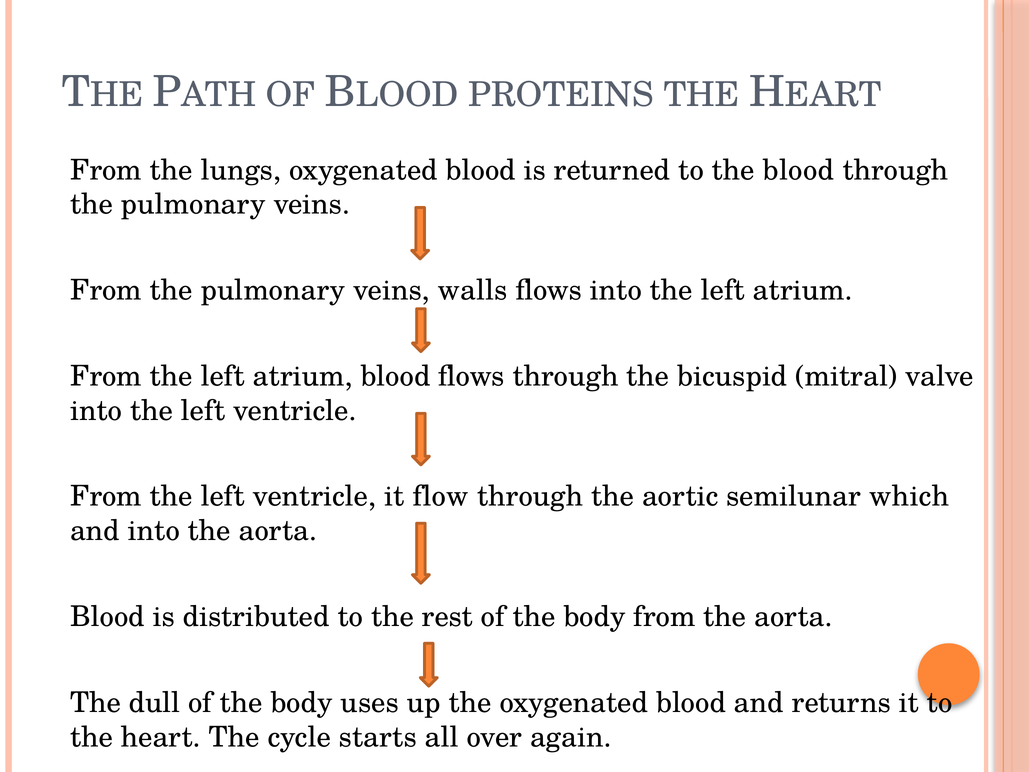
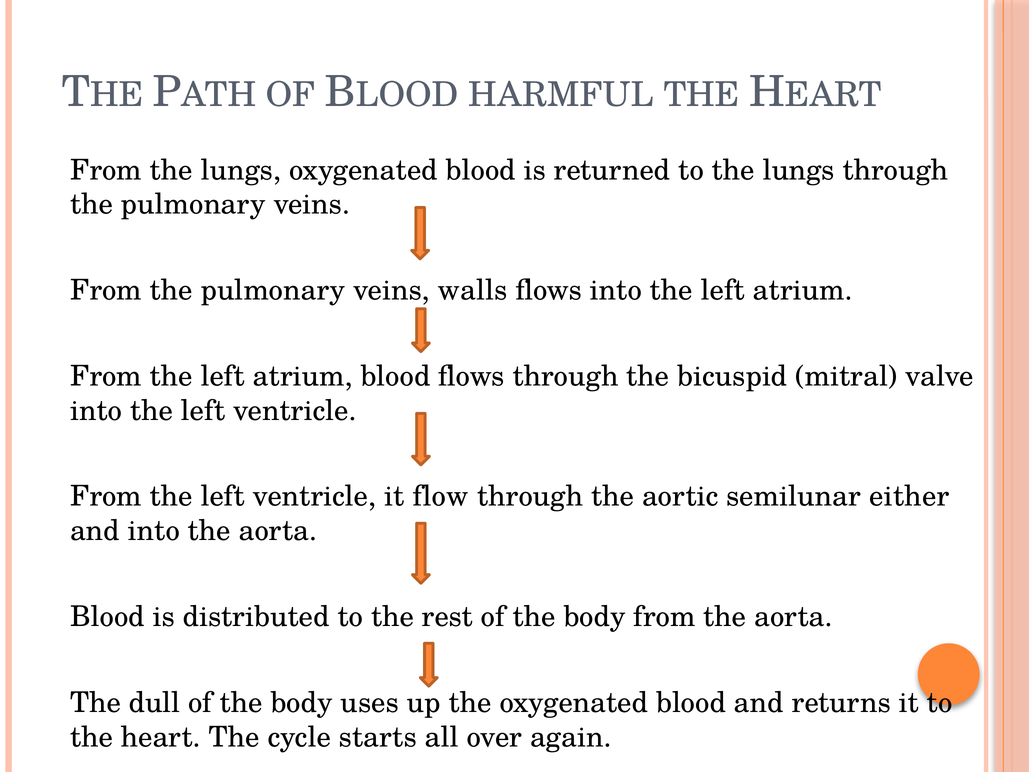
PROTEINS: PROTEINS -> HARMFUL (561, 95)
to the blood: blood -> lungs (799, 170)
which: which -> either (909, 496)
